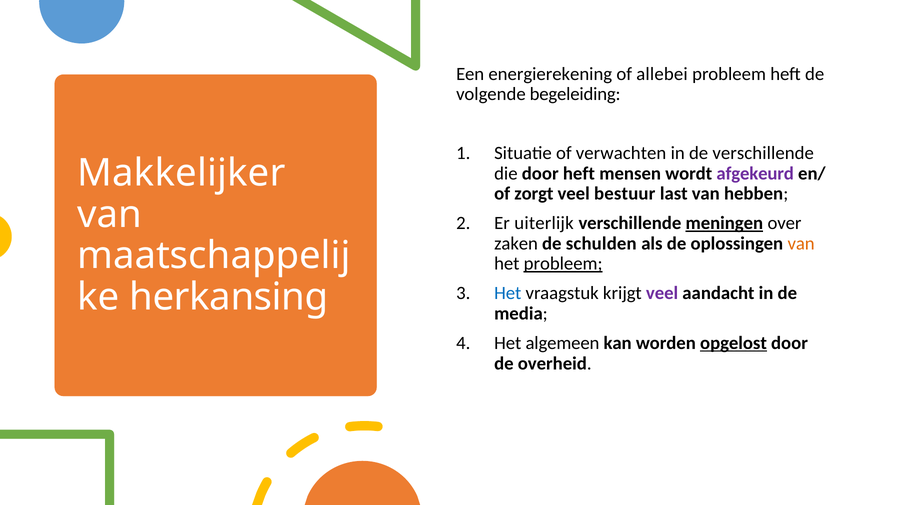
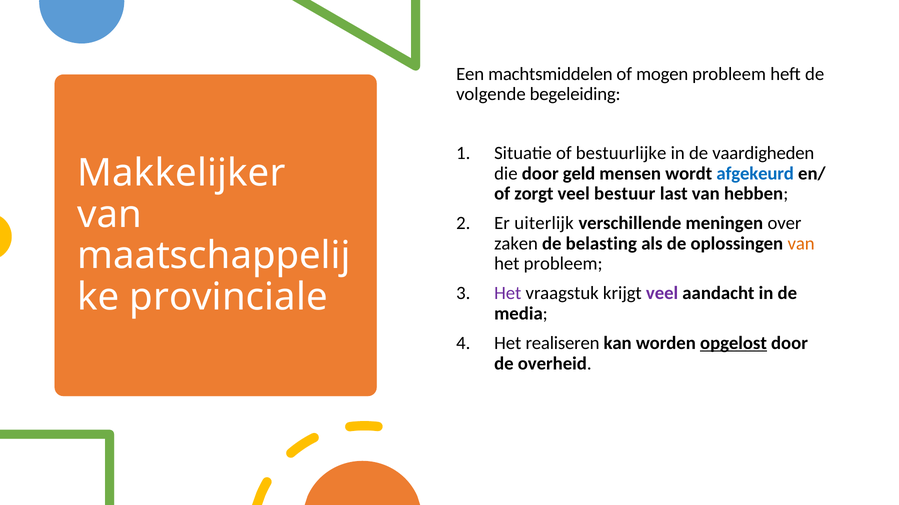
energierekening: energierekening -> machtsmiddelen (550, 74)
allebei: allebei -> mogen (662, 74)
verwachten: verwachten -> bestuurlijke (621, 153)
de verschillende: verschillende -> vaardigheden (763, 153)
door heft: heft -> geld (579, 174)
afgekeurd colour: purple -> blue (755, 174)
meningen underline: present -> none (724, 224)
schulden: schulden -> belasting (601, 244)
probleem underline: present -> none (563, 264)
Het colour: blue -> purple (508, 294)
herkansing: herkansing -> provinciale (229, 298)
algemeen: algemeen -> realiseren (563, 344)
